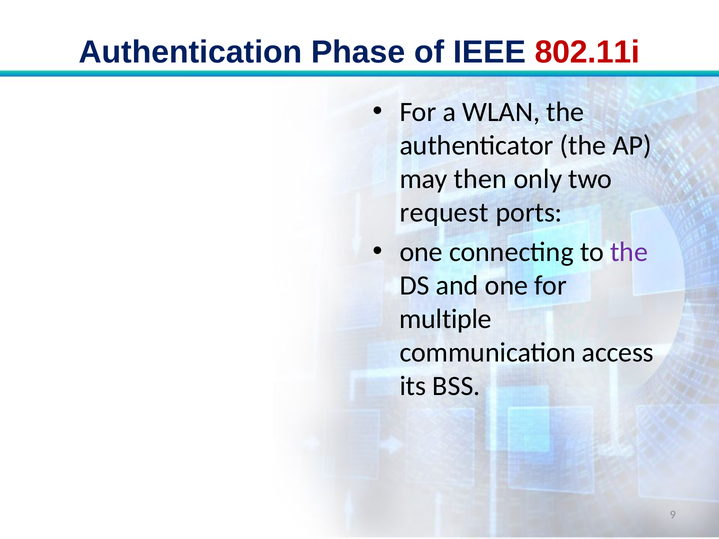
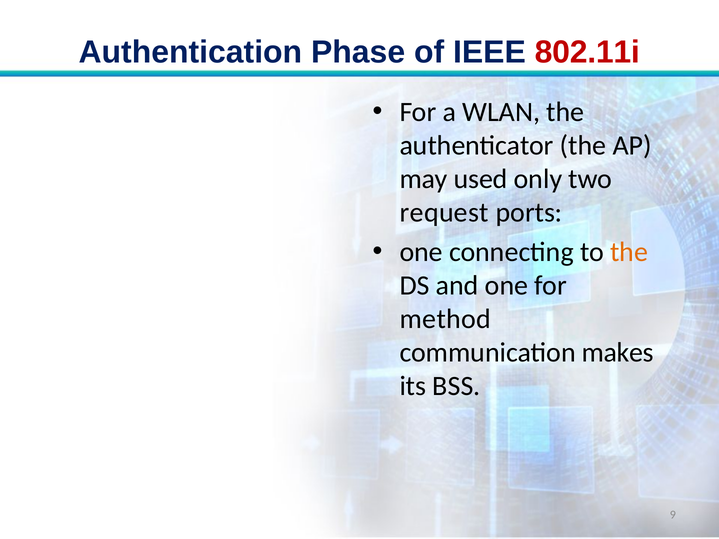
then: then -> used (481, 179)
the colour: purple -> orange (629, 252)
multiple: multiple -> method (445, 319)
access: access -> makes (618, 353)
